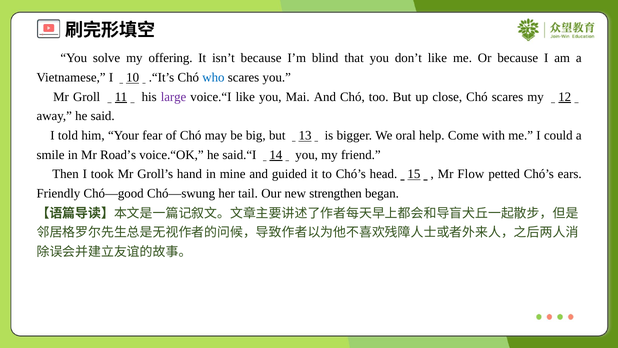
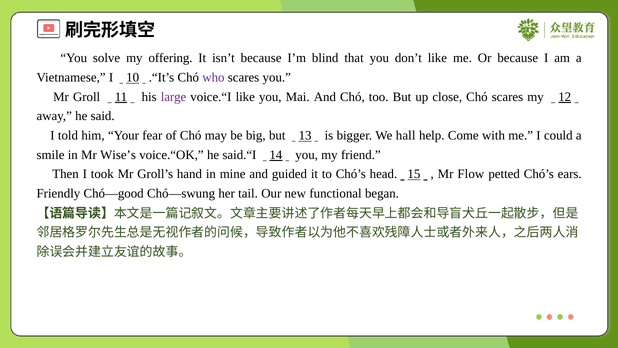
who colour: blue -> purple (213, 77)
oral: oral -> hall (406, 135)
Road’s: Road’s -> Wise’s (118, 155)
strengthen: strengthen -> functional (335, 193)
